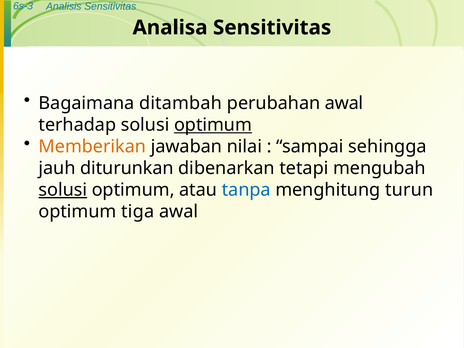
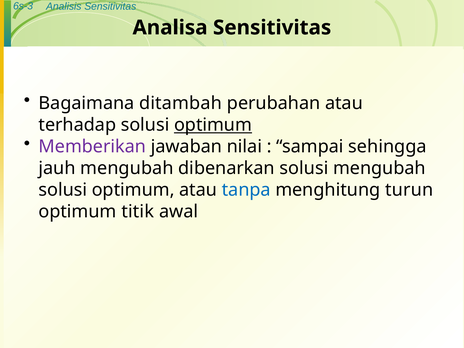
perubahan awal: awal -> atau (344, 103)
Memberikan colour: orange -> purple (92, 147)
jauh diturunkan: diturunkan -> mengubah (127, 168)
dibenarkan tetapi: tetapi -> solusi (304, 168)
solusi underline: present -> none (63, 190)
tiga: tiga -> titik (138, 212)
